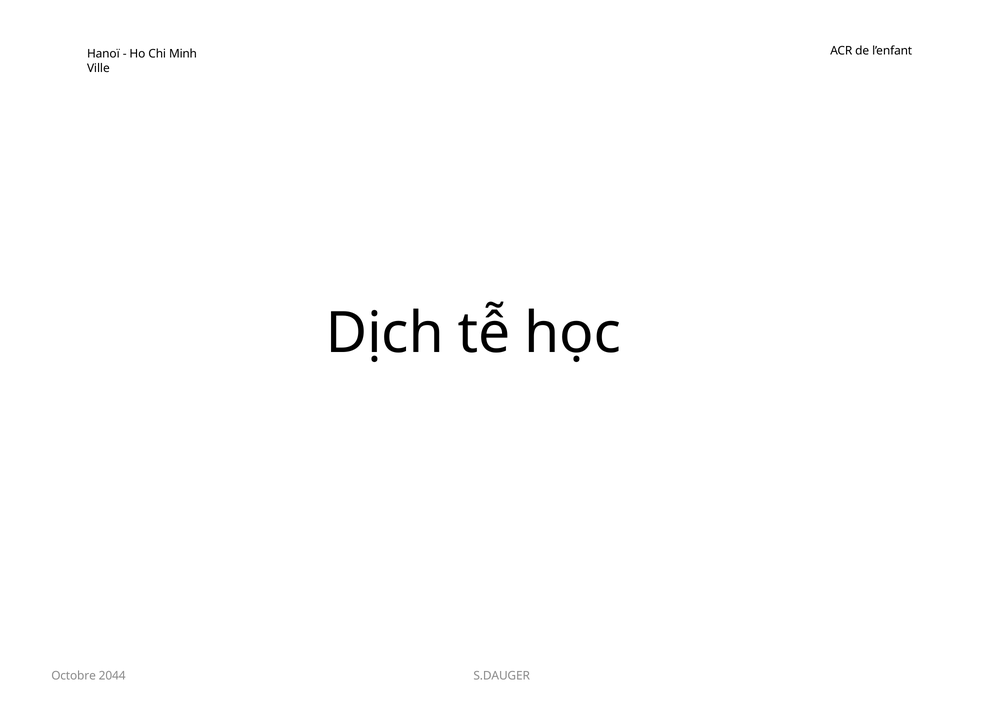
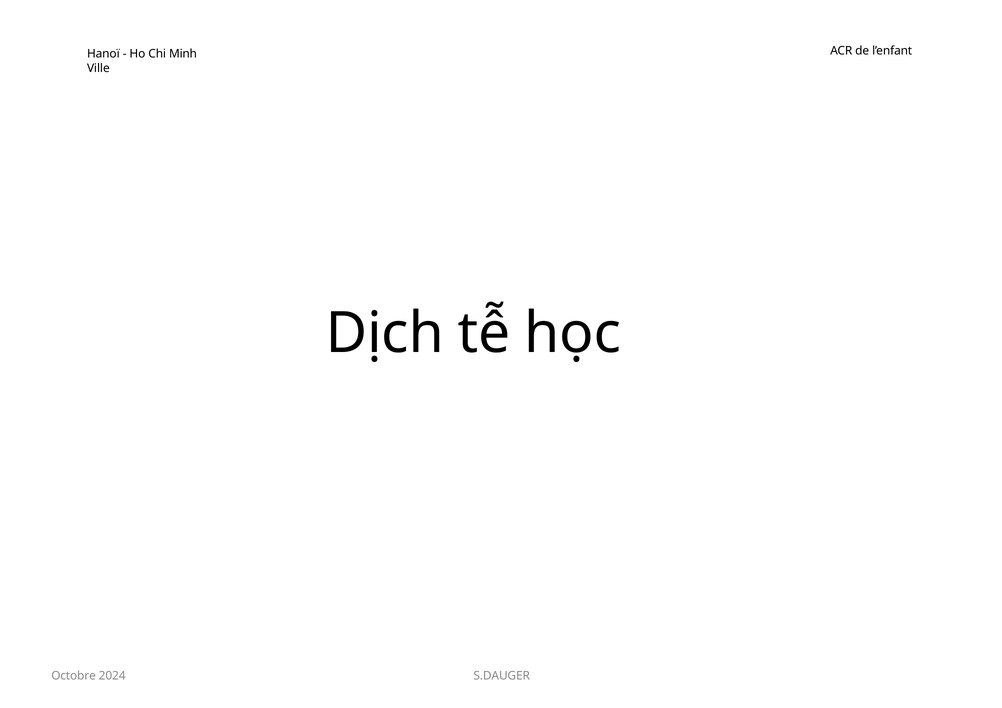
2044: 2044 -> 2024 (112, 676)
